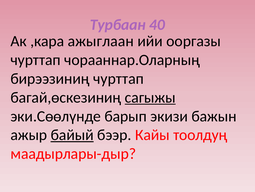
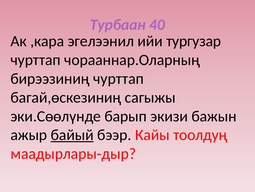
ажыглаан: ажыглаан -> эгелээнил (101, 41)
ооргазы: ооргазы -> тургузар (194, 41)
сагыжы underline: present -> none (150, 97)
